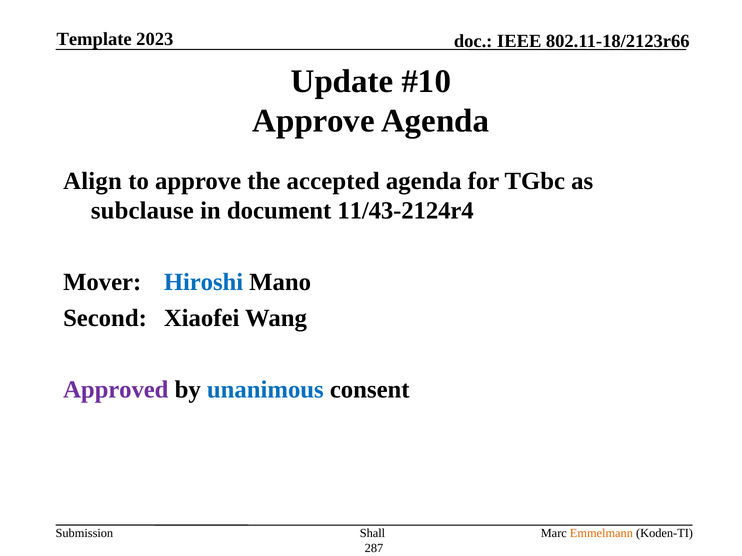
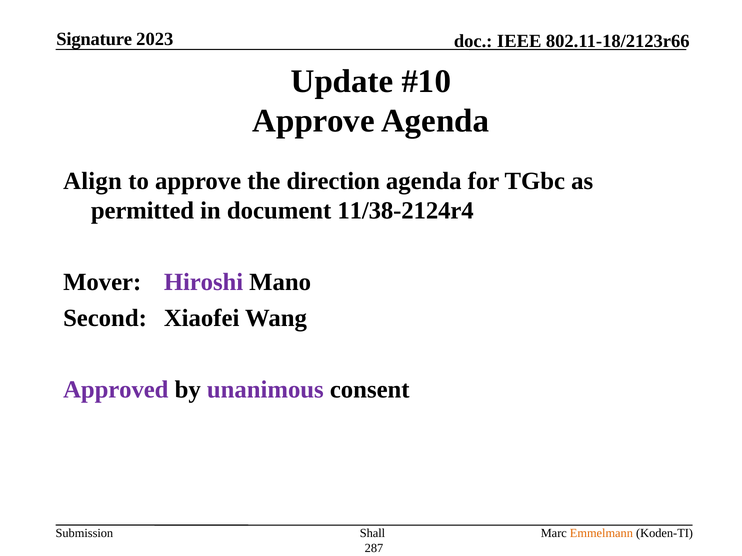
Template: Template -> Signature (94, 39)
accepted: accepted -> direction (333, 181)
subclause: subclause -> permitted (143, 211)
11/43-2124r4: 11/43-2124r4 -> 11/38-2124r4 (406, 211)
Hiroshi colour: blue -> purple (204, 283)
unanimous colour: blue -> purple (265, 390)
